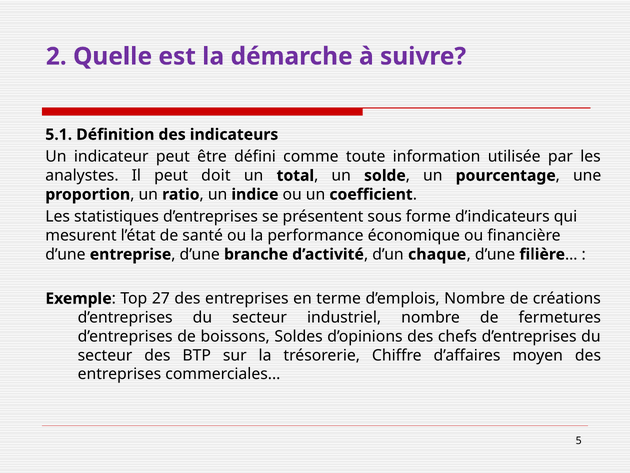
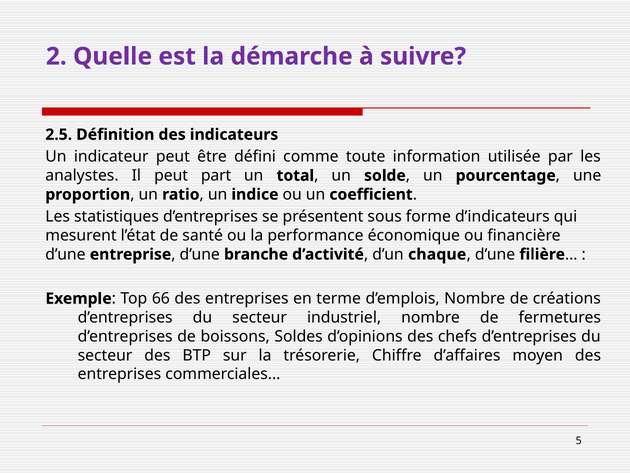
5.1: 5.1 -> 2.5 (59, 134)
doit: doit -> part (216, 175)
27: 27 -> 66 (161, 298)
